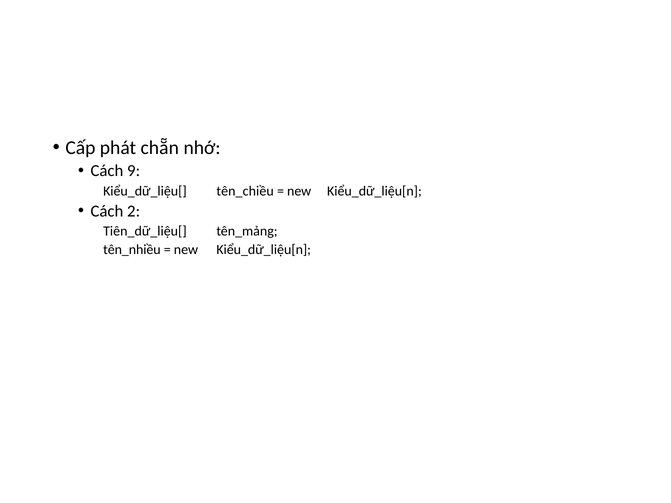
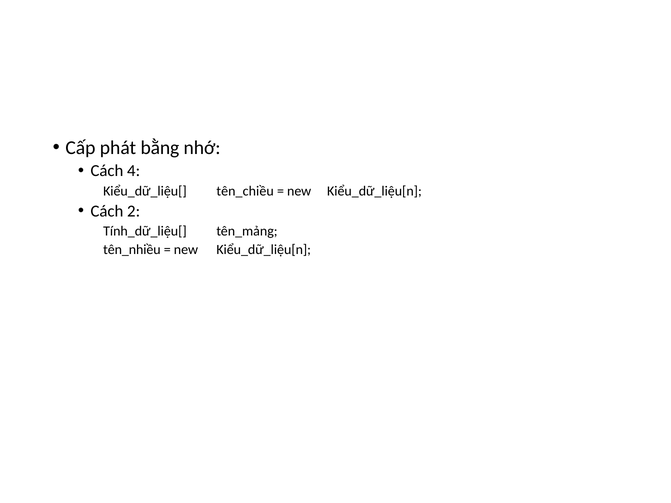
chẵn: chẵn -> bằng (160, 148)
9: 9 -> 4 (134, 171)
Tiên_dữ_liệu[: Tiên_dữ_liệu[ -> Tính_dữ_liệu[ (145, 231)
